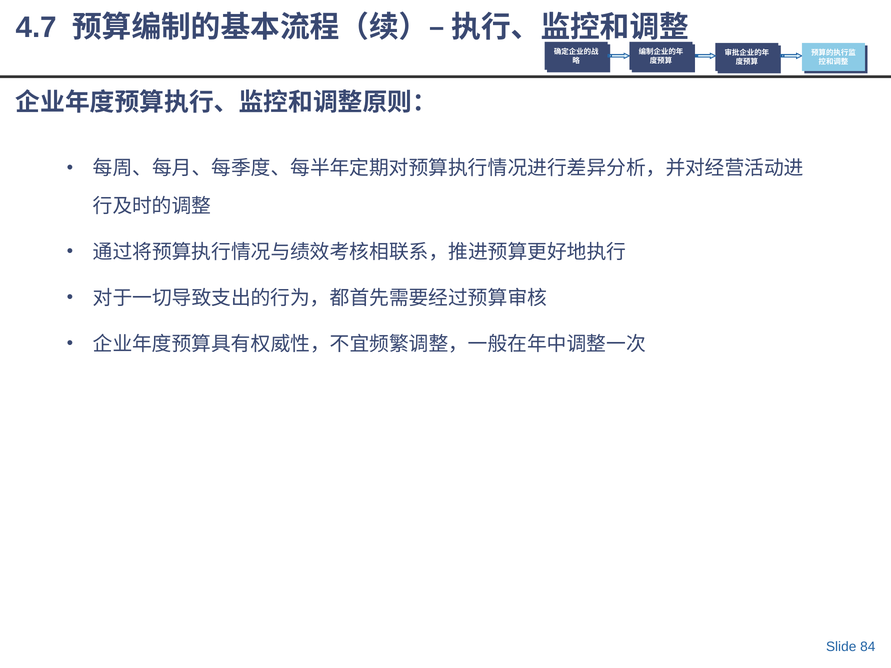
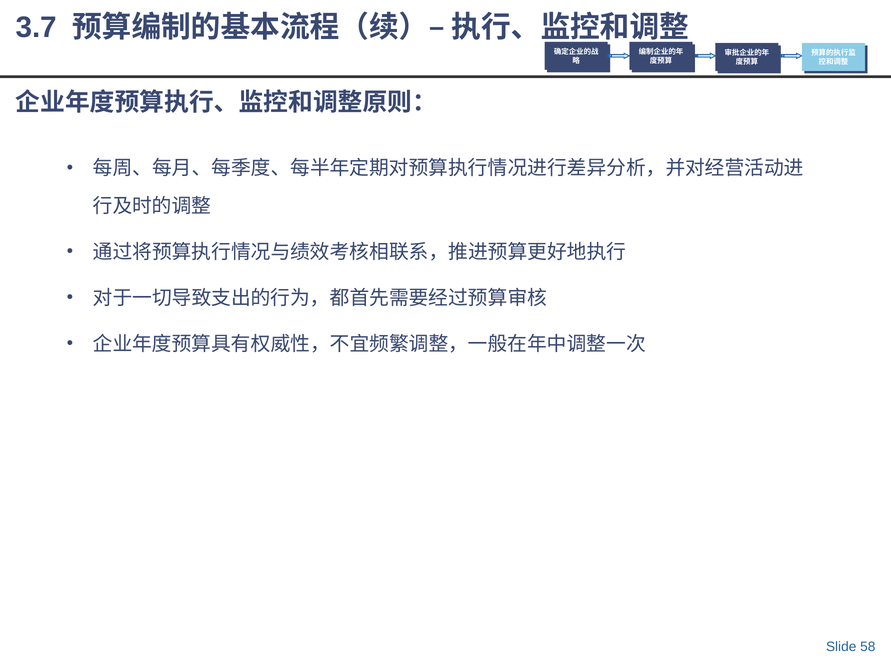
4.7: 4.7 -> 3.7 (36, 28)
84: 84 -> 58 (868, 647)
